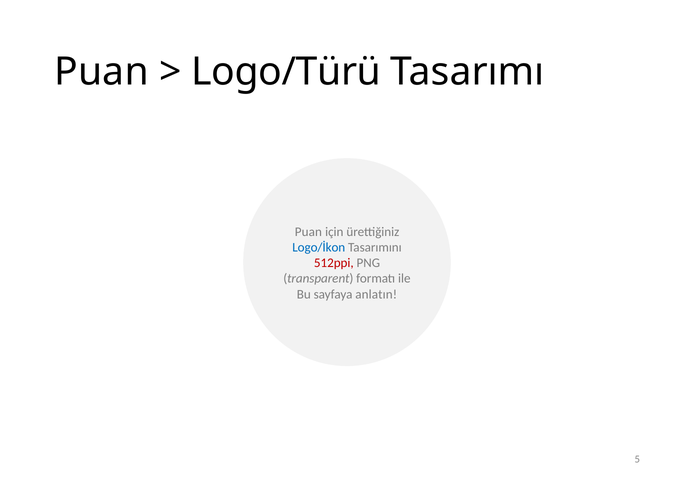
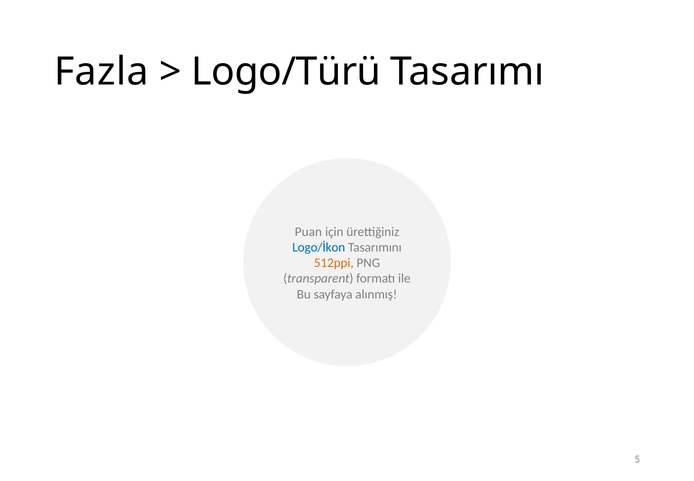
Puan: Puan -> Fazla (101, 72)
512ppi colour: red -> orange (334, 263)
anlatın: anlatın -> alınmış (376, 294)
